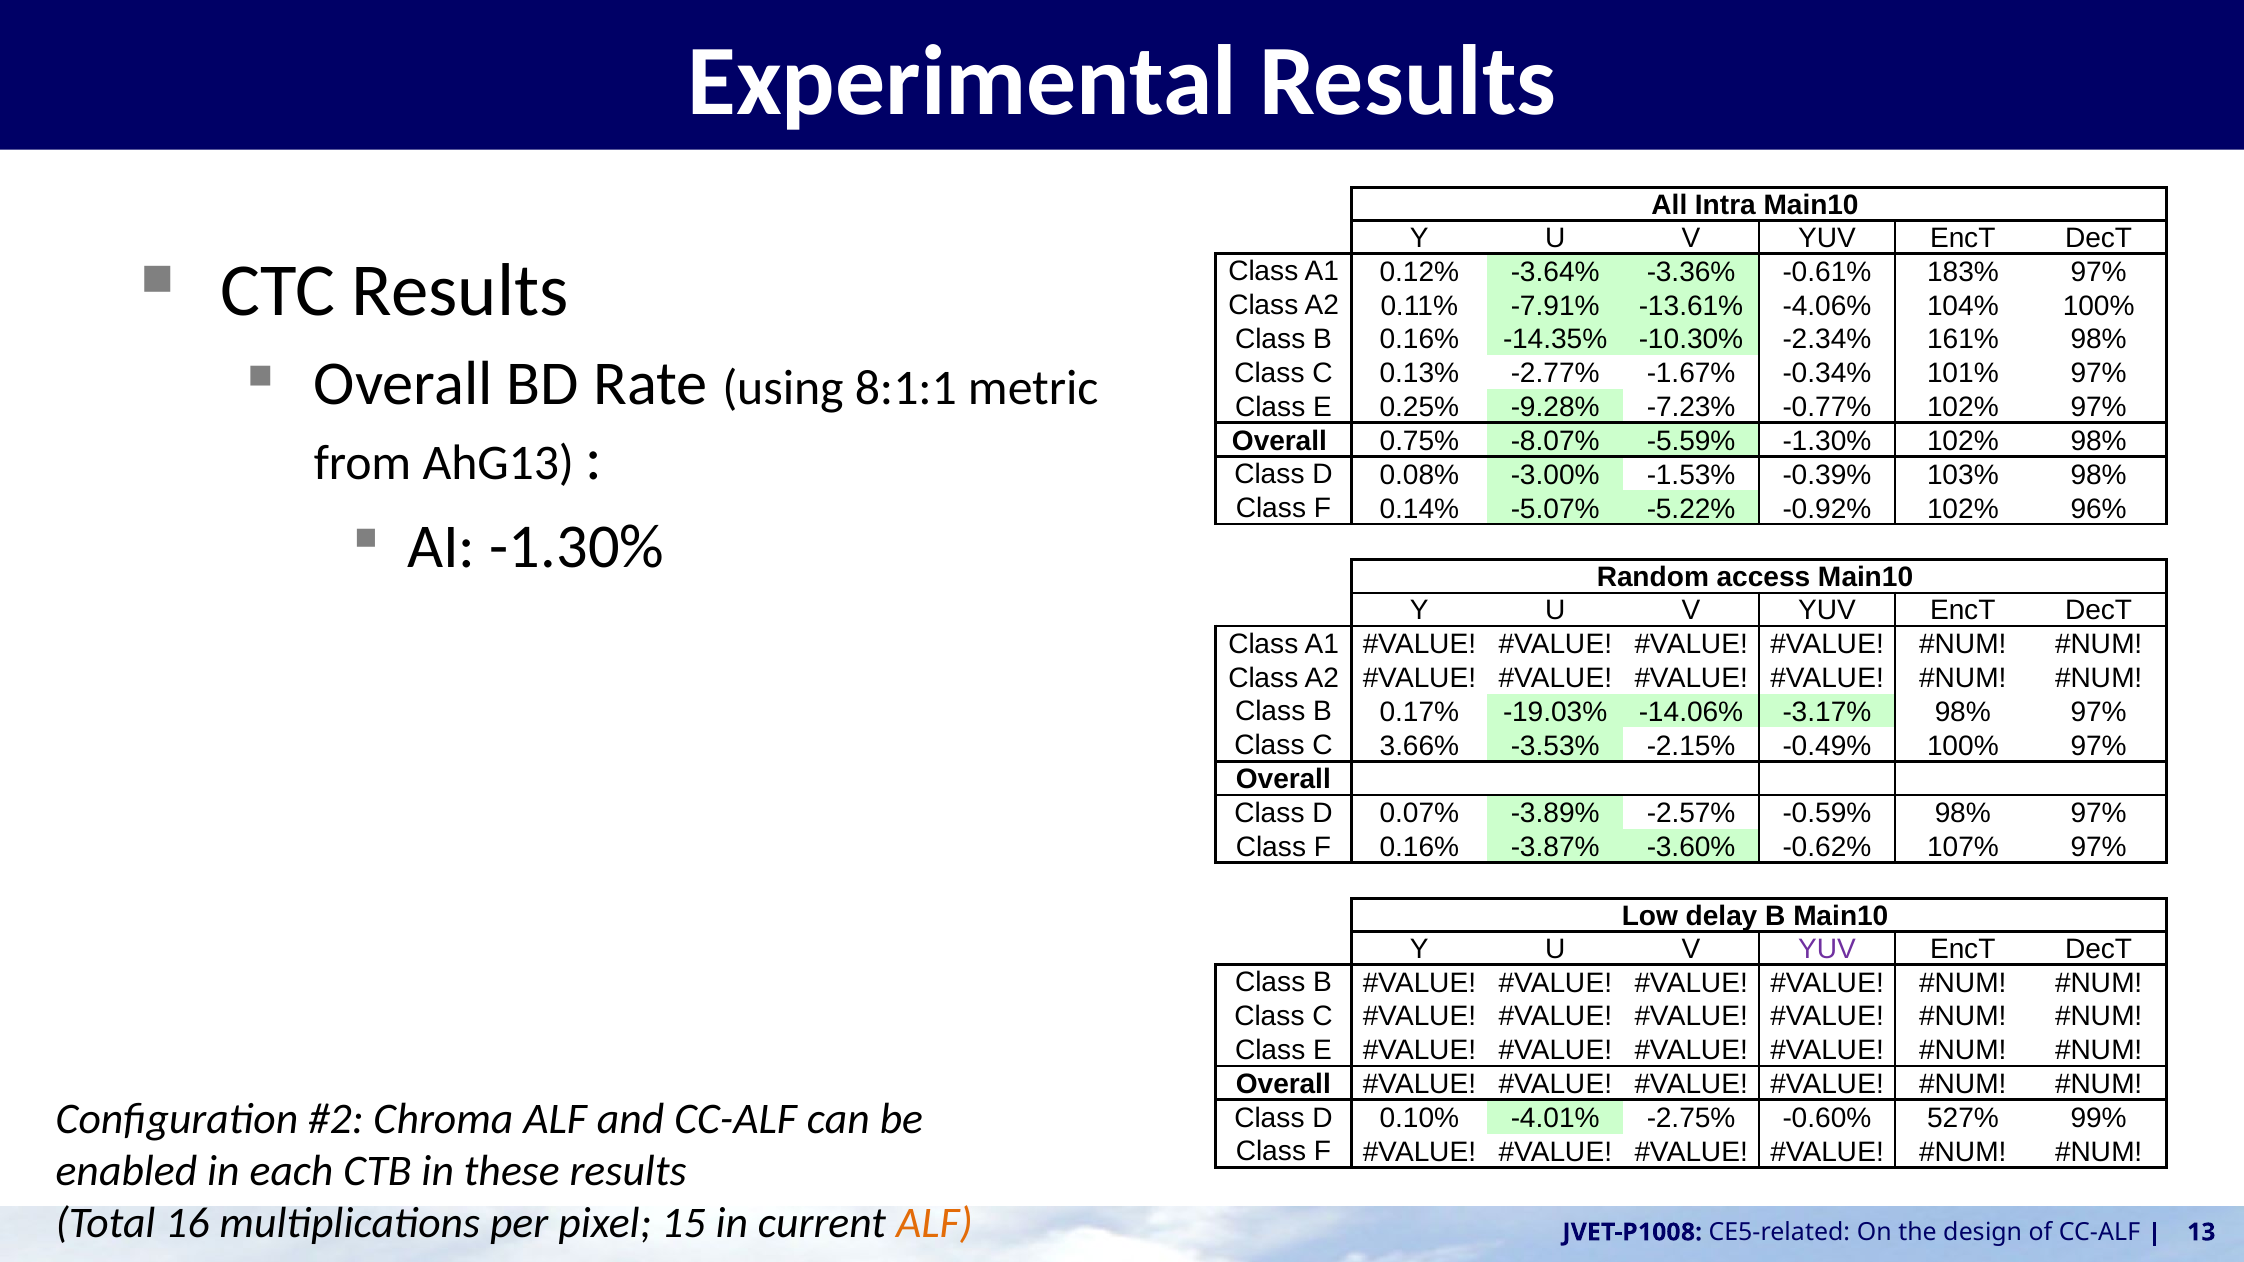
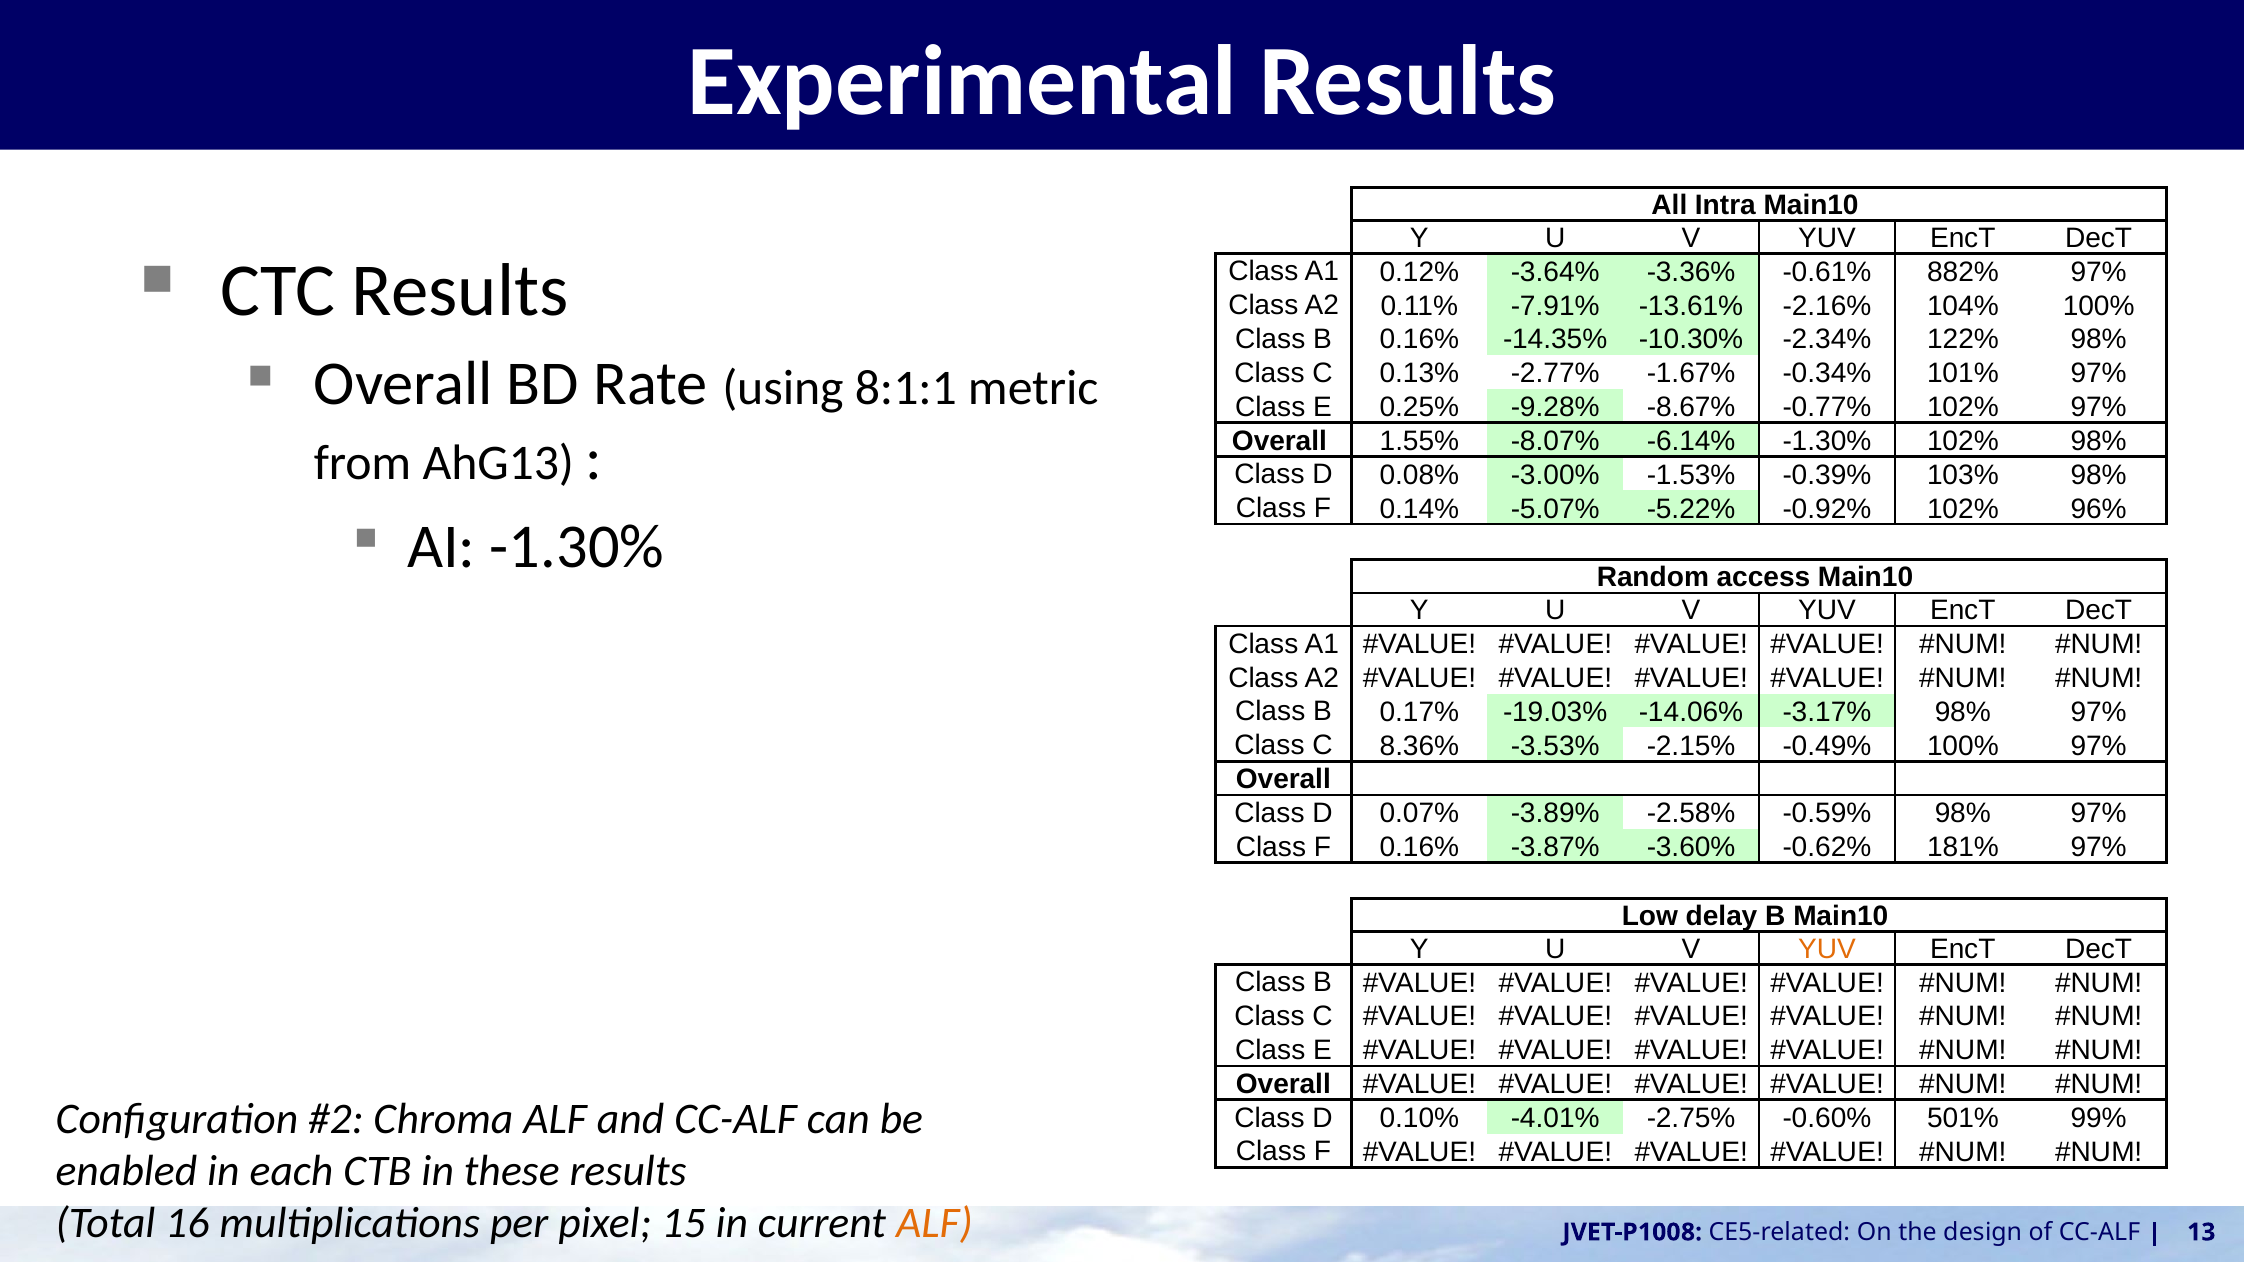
183%: 183% -> 882% (1963, 272)
-4.06%: -4.06% -> -2.16% (1827, 306)
161%: 161% -> 122% (1963, 340)
-7.23%: -7.23% -> -8.67% (1691, 407)
0.75%: 0.75% -> 1.55% (1419, 441)
-5.59%: -5.59% -> -6.14% (1691, 441)
3.66%: 3.66% -> 8.36% (1419, 746)
-2.57%: -2.57% -> -2.58% (1691, 814)
107%: 107% -> 181% (1963, 848)
YUV colour: purple -> orange (1827, 949)
527%: 527% -> 501% (1963, 1118)
